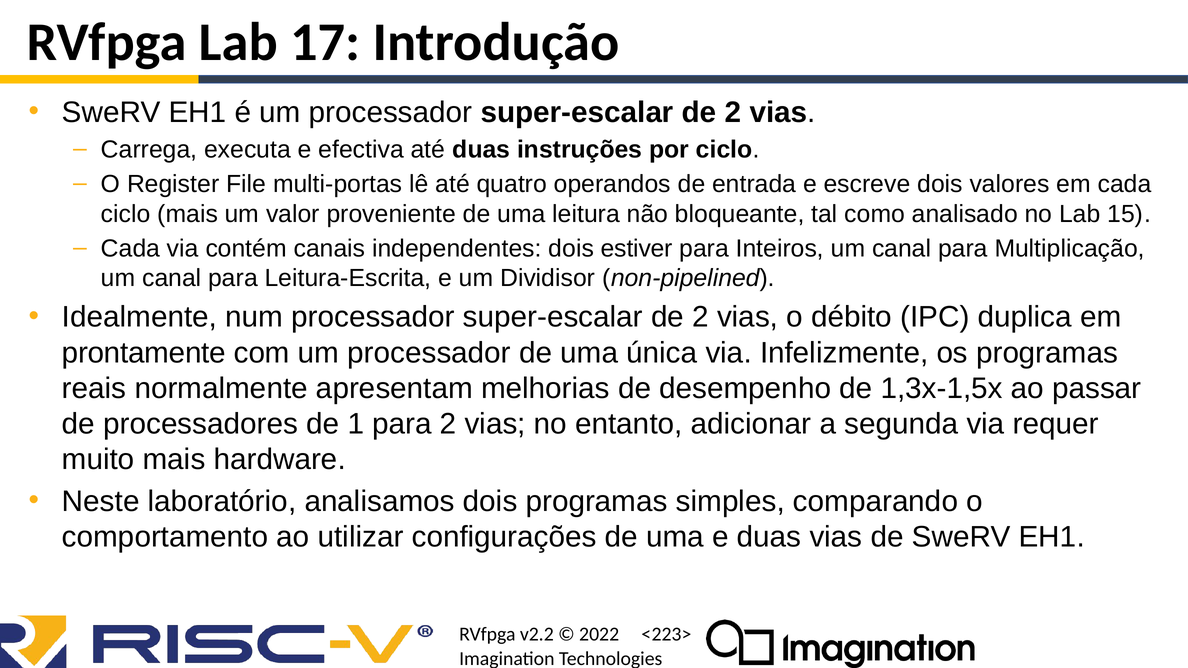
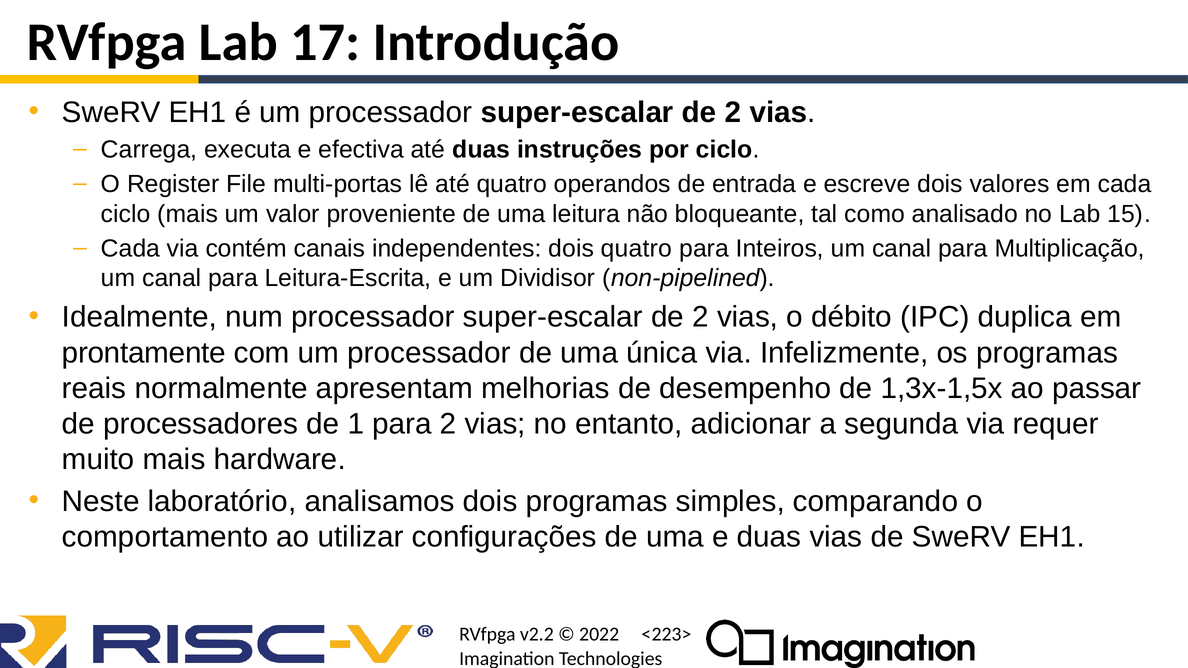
dois estiver: estiver -> quatro (637, 249)
